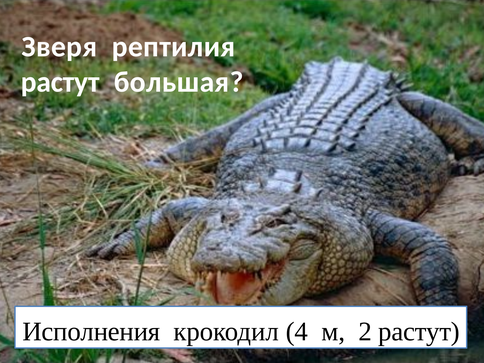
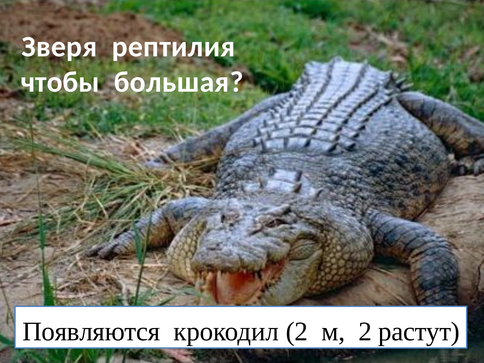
растут: растут -> чтобы (60, 82)
Исполнения: Исполнения -> Появляются (91, 331)
крокодил 4: 4 -> 2 (297, 331)
